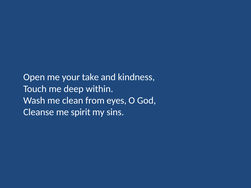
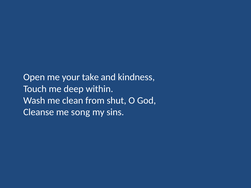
eyes: eyes -> shut (117, 101)
spirit: spirit -> song (81, 112)
